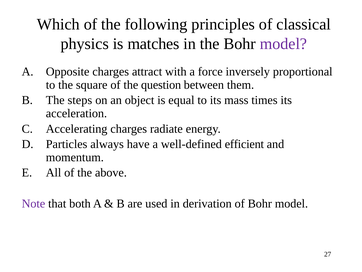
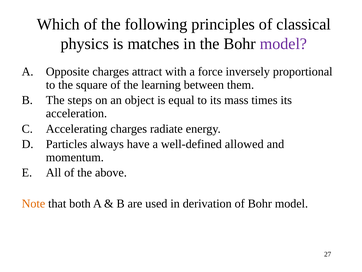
question: question -> learning (161, 85)
efficient: efficient -> allowed (244, 144)
Note colour: purple -> orange (33, 203)
